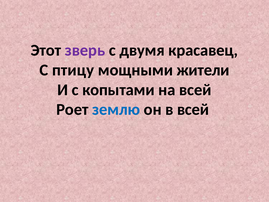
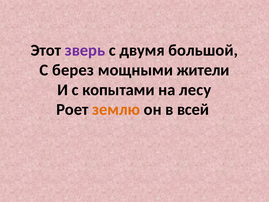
красавец: красавец -> большой (203, 50)
птицу: птицу -> берез (73, 70)
на всей: всей -> лесу (195, 90)
землю colour: blue -> orange (116, 109)
